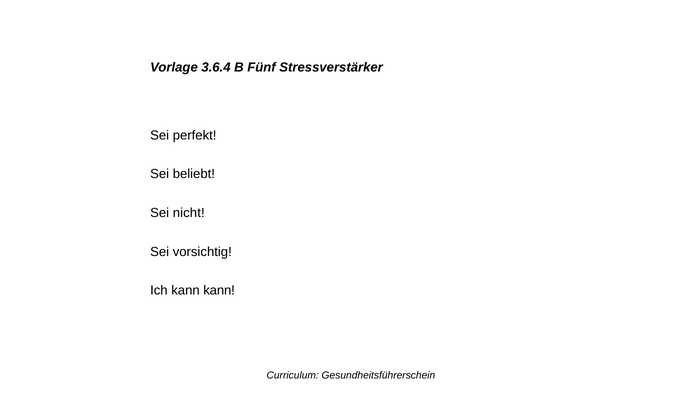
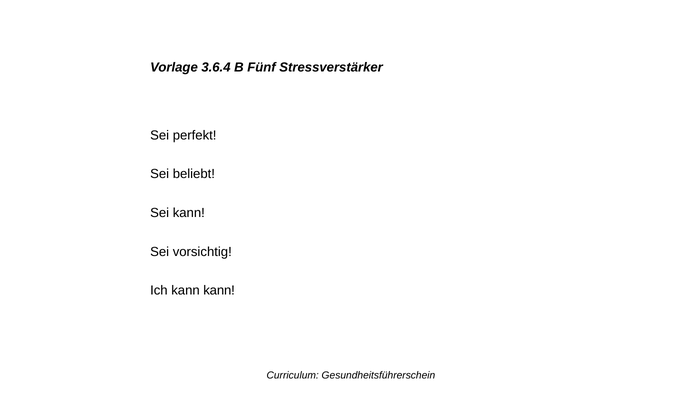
Sei nicht: nicht -> kann (189, 213)
